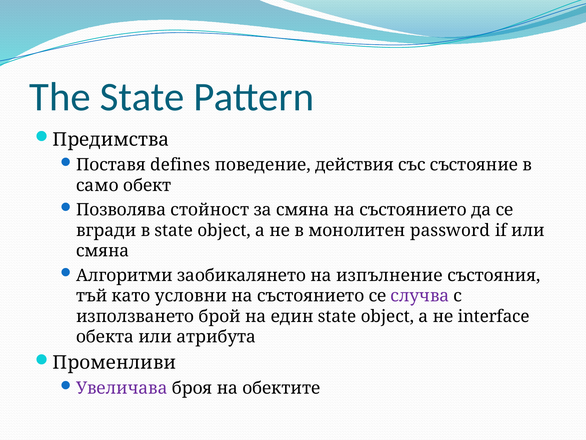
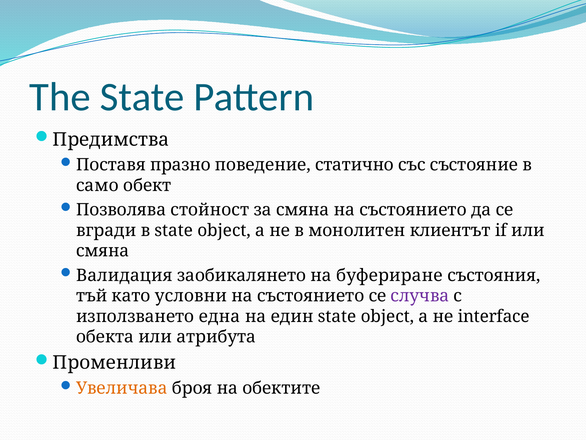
defines: defines -> празно (180, 165)
действия: действия -> статично (354, 165)
password: password -> клиентът (450, 230)
Алгоритми: Алгоритми -> Валидация (124, 275)
изпълнение: изпълнение -> буфериране (389, 275)
брой: брой -> една (220, 316)
Увеличава colour: purple -> orange (122, 388)
